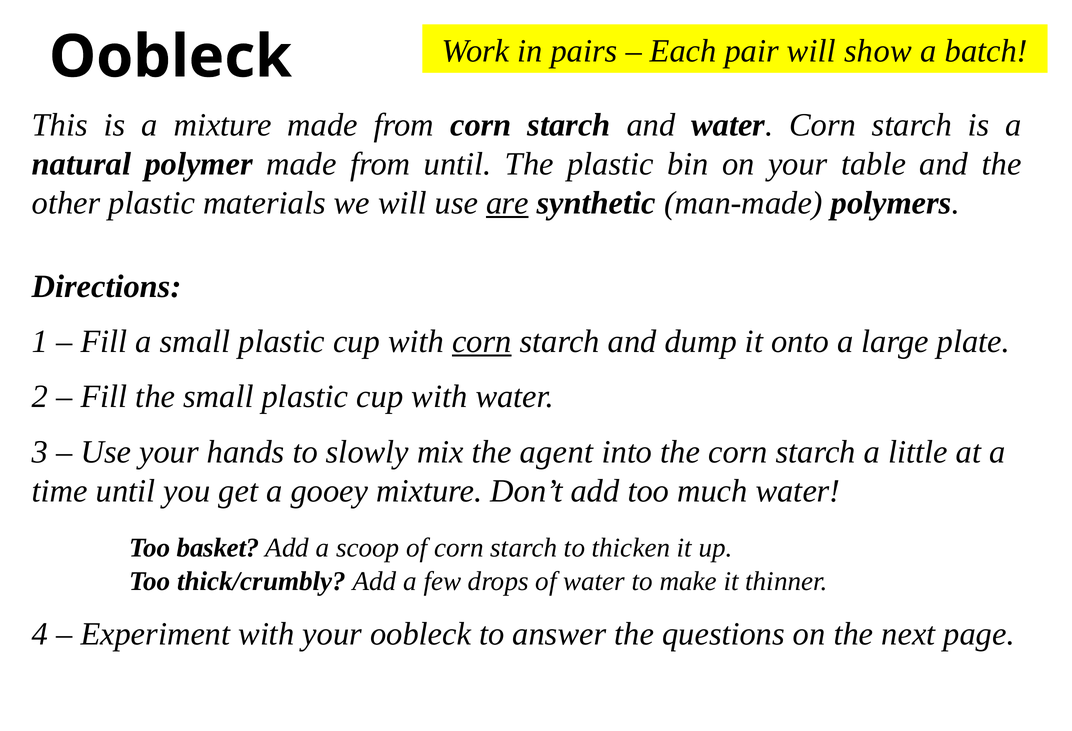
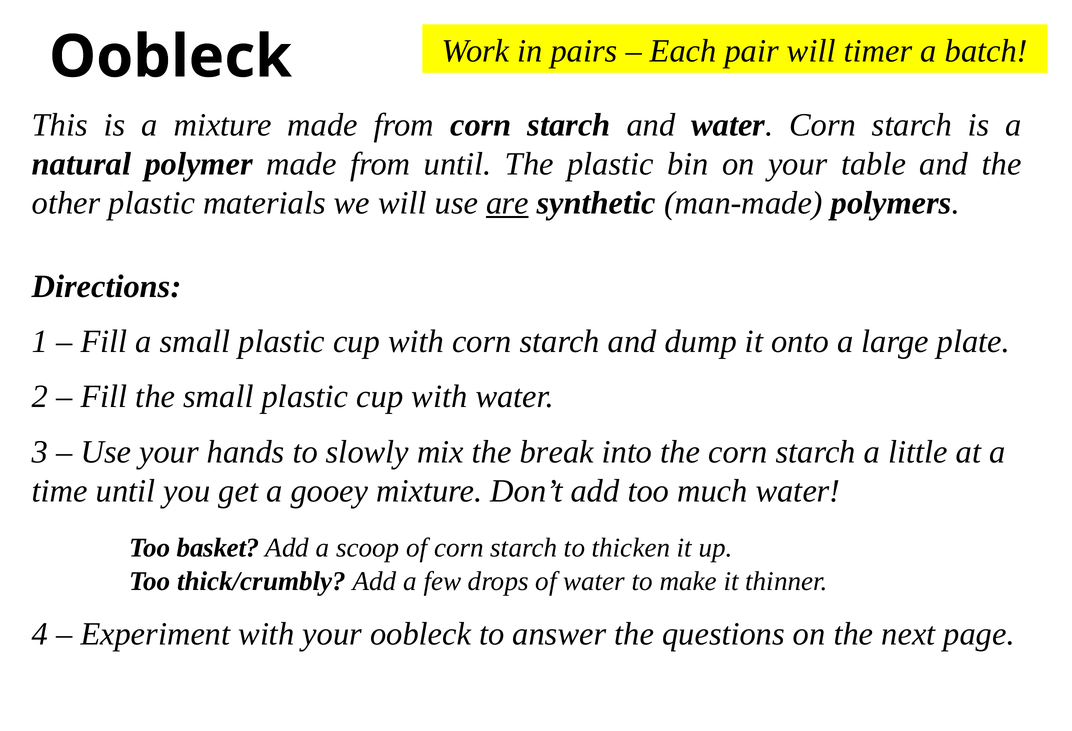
show: show -> timer (878, 51)
corn underline: present -> none (482, 341)
agent: agent -> break (557, 452)
